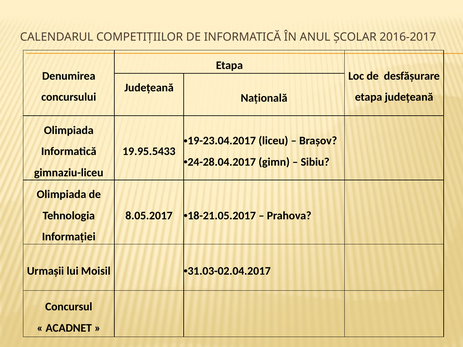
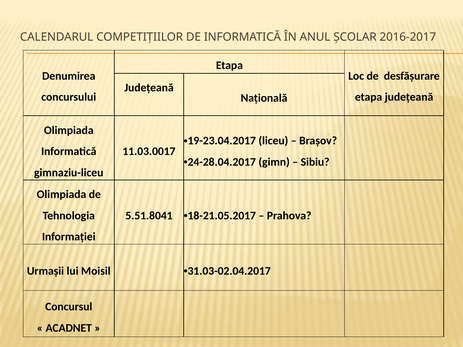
19.95.5433: 19.95.5433 -> 11.03.0017 (149, 152)
8.05.2017: 8.05.2017 -> 5.51.8041 (149, 216)
